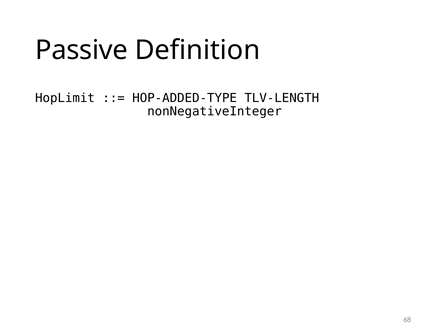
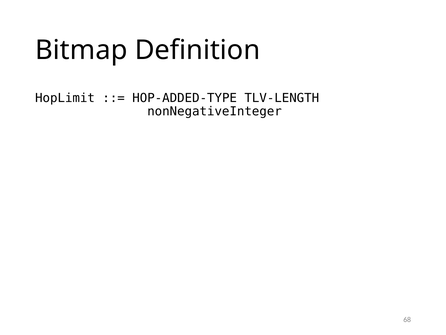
Passive: Passive -> Bitmap (81, 50)
